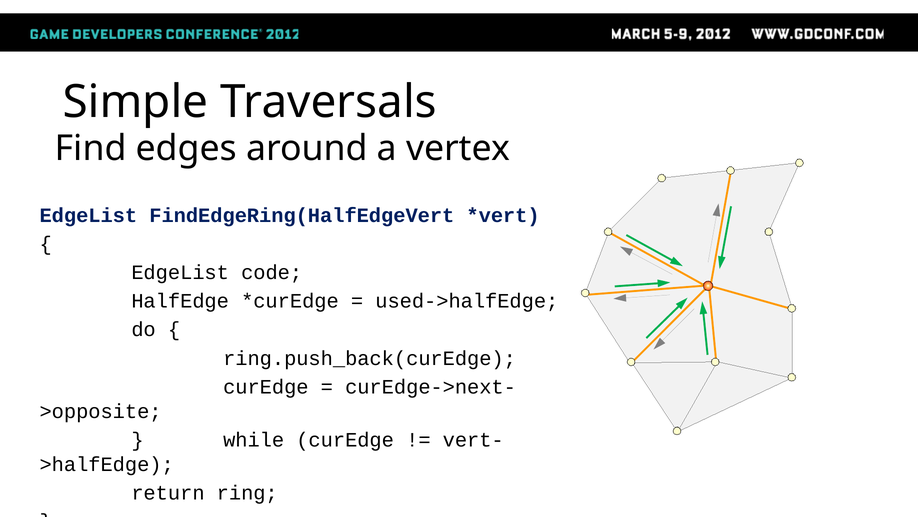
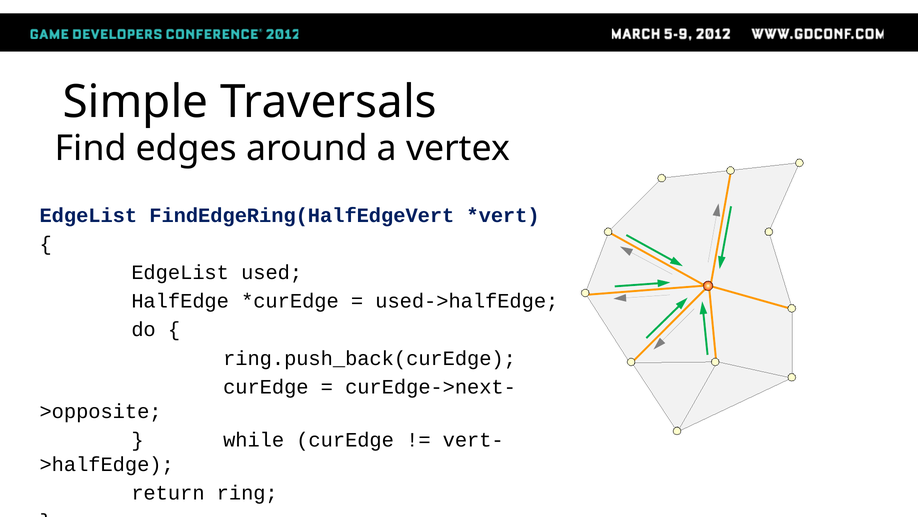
code: code -> used (272, 272)
